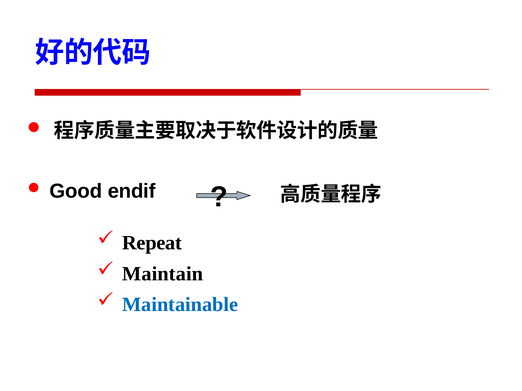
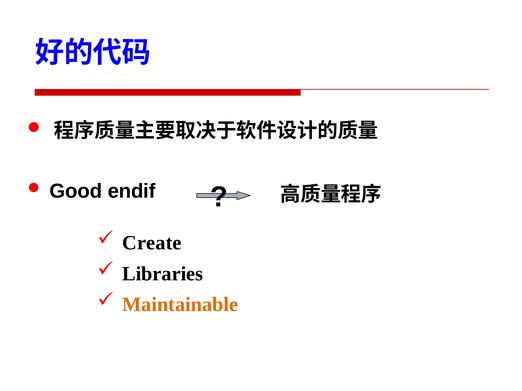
Repeat: Repeat -> Create (152, 243)
Maintain: Maintain -> Libraries (163, 274)
Maintainable colour: blue -> orange (180, 305)
